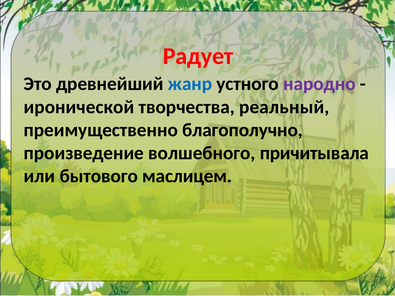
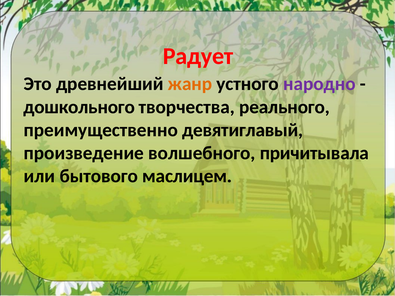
жанр colour: blue -> orange (190, 84)
иронической: иронической -> дошкольного (79, 107)
реальный: реальный -> реального (284, 107)
благополучно: благополучно -> девятиглавый (243, 130)
